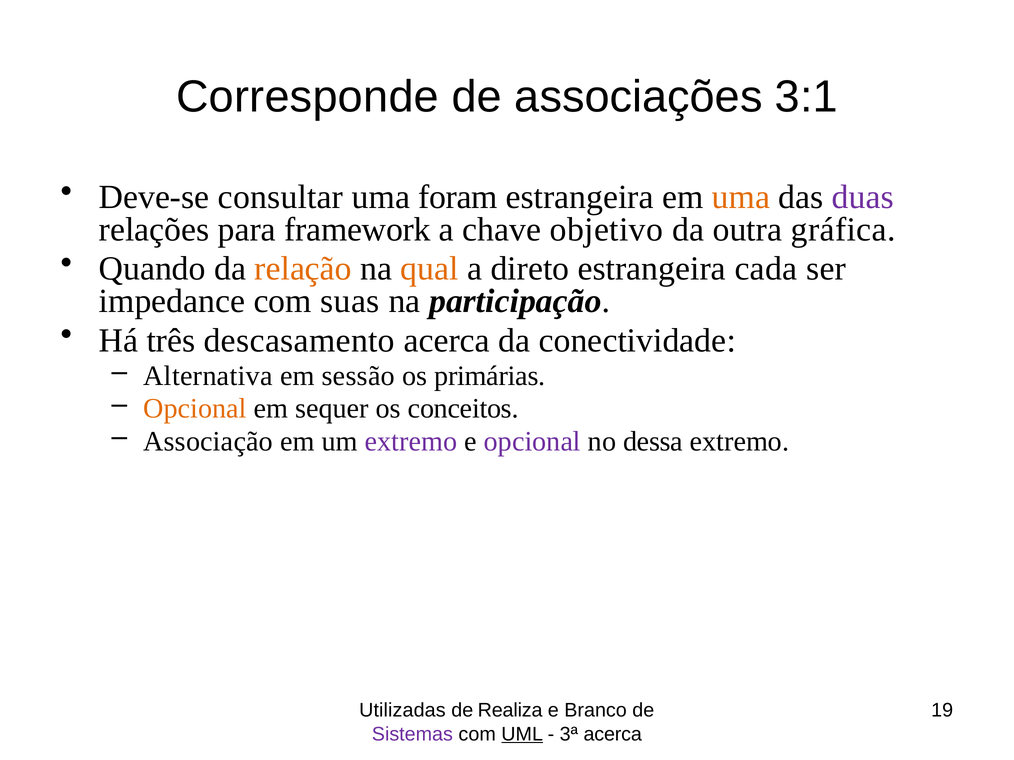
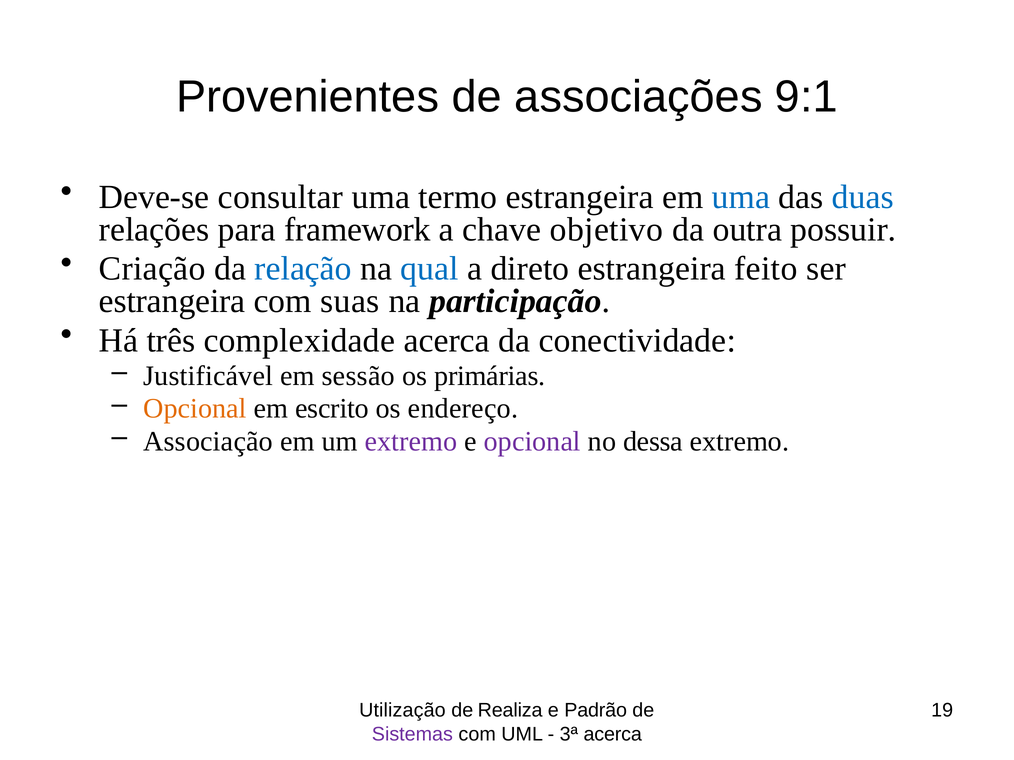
Corresponde: Corresponde -> Provenientes (308, 97)
3:1: 3:1 -> 9:1 (806, 97)
foram: foram -> termo (458, 197)
uma colour: orange -> blue (741, 197)
duas colour: purple -> blue (863, 197)
gráfica: gráfica -> possuir (843, 230)
Quando: Quando -> Criação (152, 269)
relação colour: orange -> blue (303, 269)
qual colour: orange -> blue (430, 269)
cada: cada -> feito (766, 269)
impedance: impedance -> estrangeira (172, 301)
descasamento: descasamento -> complexidade (299, 341)
Alternativa: Alternativa -> Justificável (208, 376)
sequer: sequer -> escrito (332, 409)
conceitos: conceitos -> endereço (463, 409)
Utilizadas: Utilizadas -> Utilização (402, 711)
Branco: Branco -> Padrão (596, 711)
UML underline: present -> none (522, 735)
